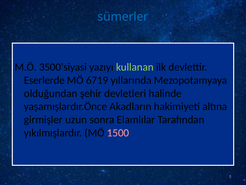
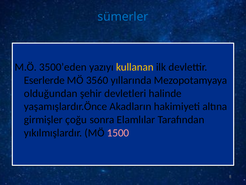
3500’siyasi: 3500’siyasi -> 3500’eden (63, 67)
kullanan colour: light green -> yellow (135, 67)
6719: 6719 -> 3560 (97, 80)
uzun: uzun -> çoğu (76, 119)
